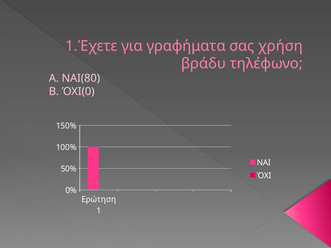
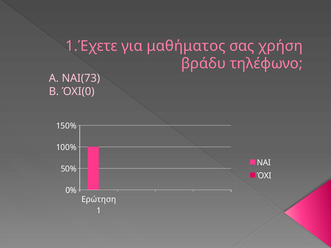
γραφήματα: γραφήματα -> μαθήματος (186, 46)
ΝΑΙ(80: ΝΑΙ(80 -> ΝΑΙ(73 (81, 78)
